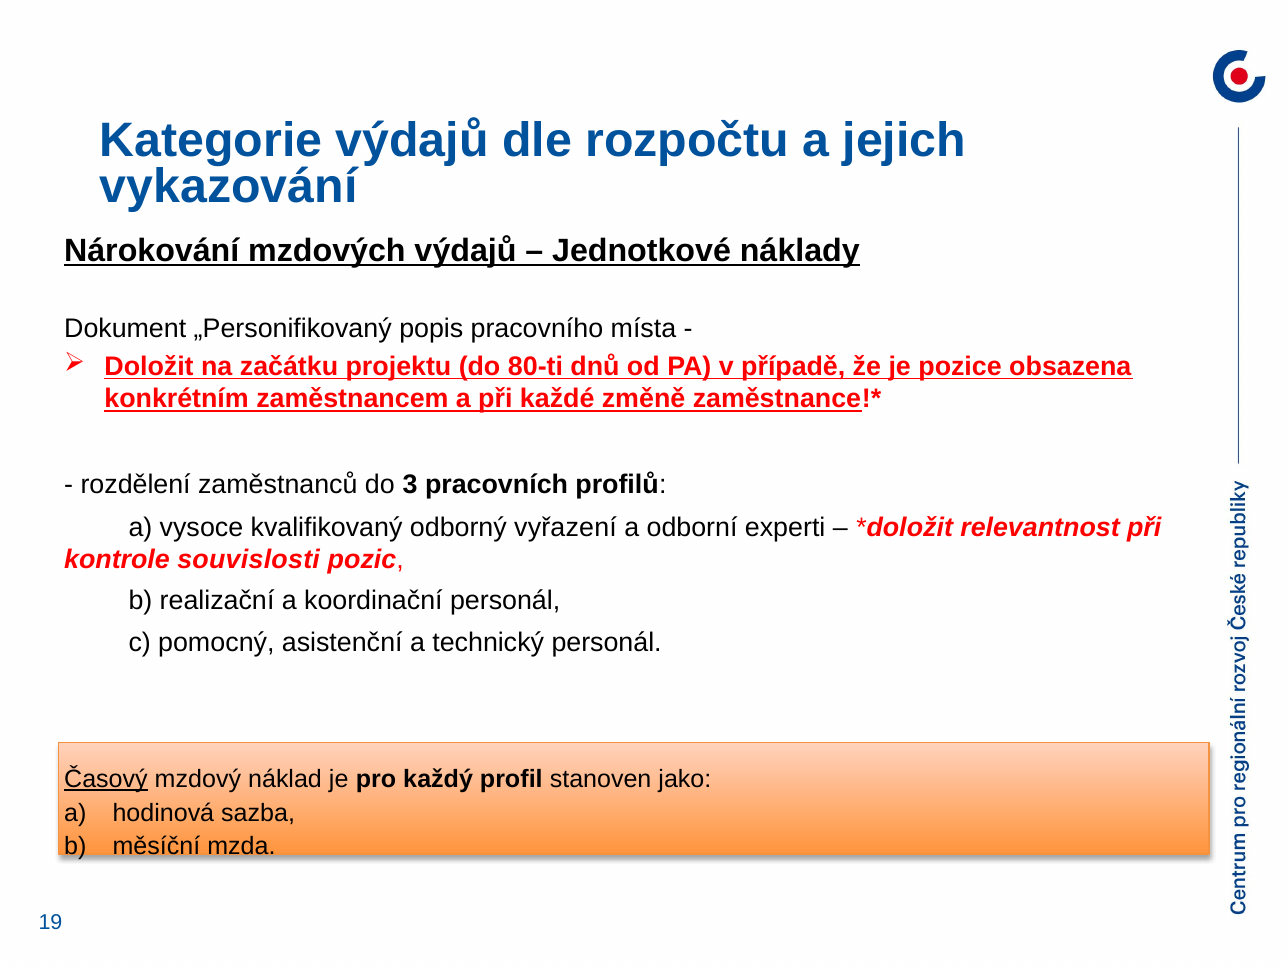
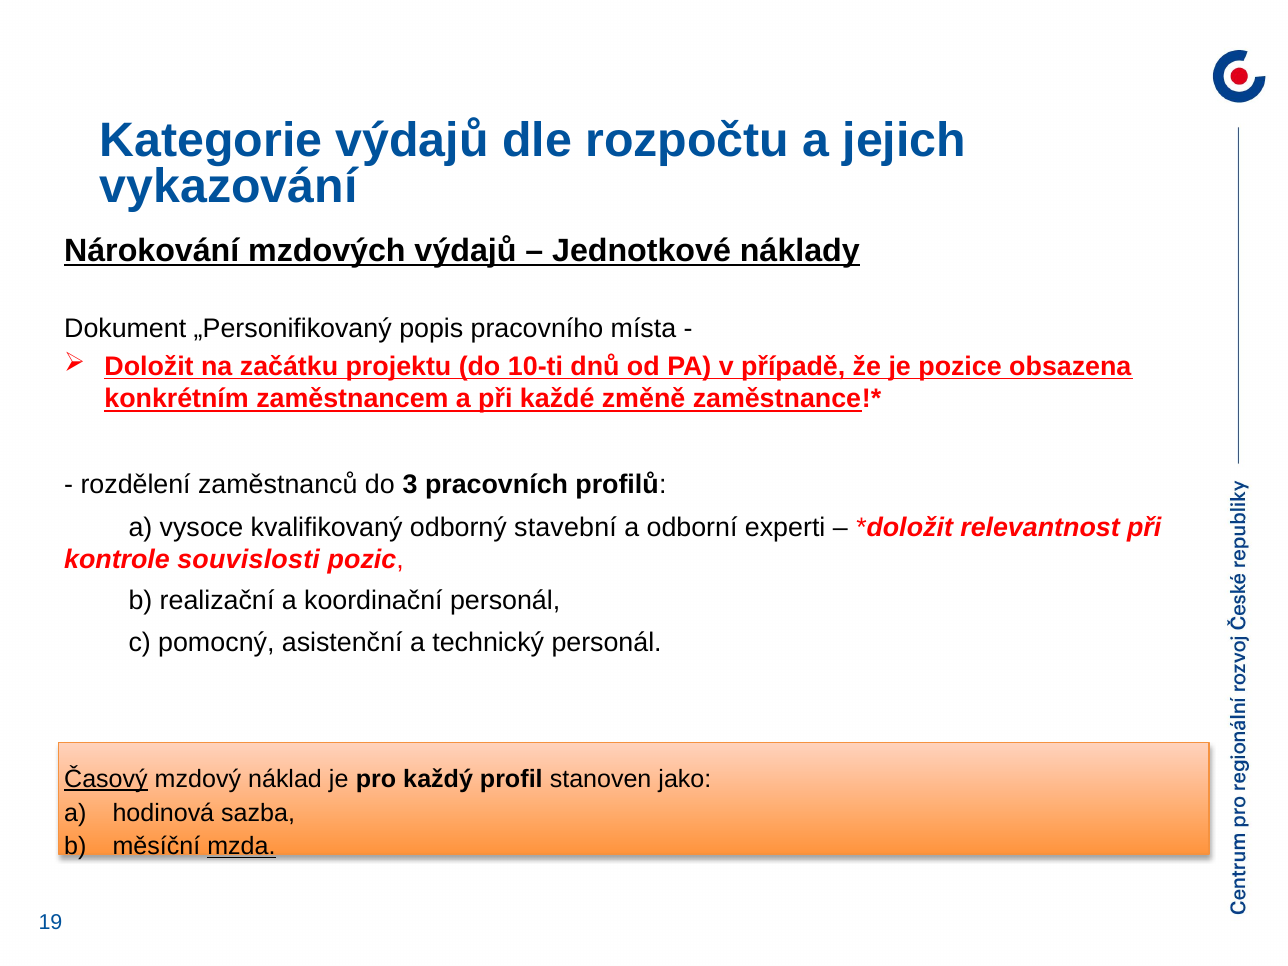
80-ti: 80-ti -> 10-ti (535, 367)
vyřazení: vyřazení -> stavební (566, 528)
mzda underline: none -> present (241, 847)
